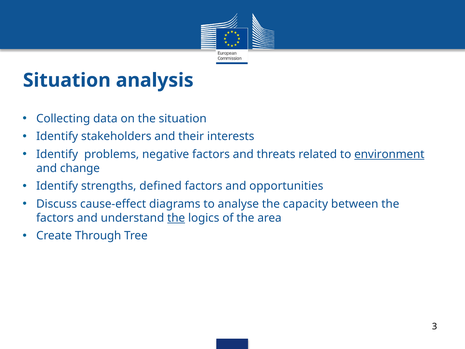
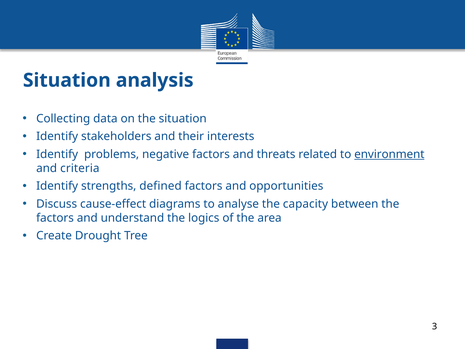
change: change -> criteria (80, 168)
the underline: present -> none (176, 218)
Through: Through -> Drought (98, 236)
